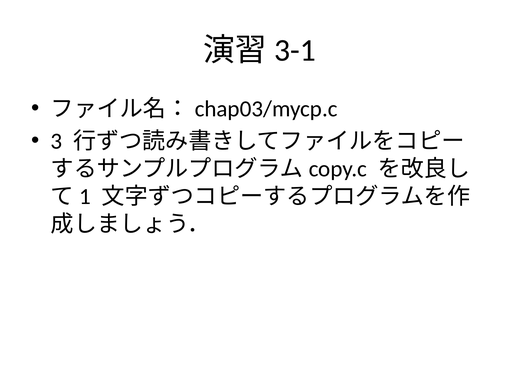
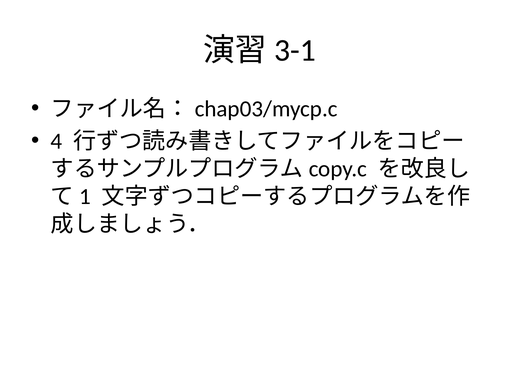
3: 3 -> 4 (56, 141)
